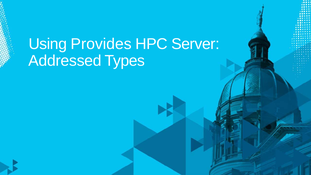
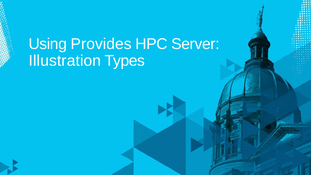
Addressed: Addressed -> Illustration (65, 61)
